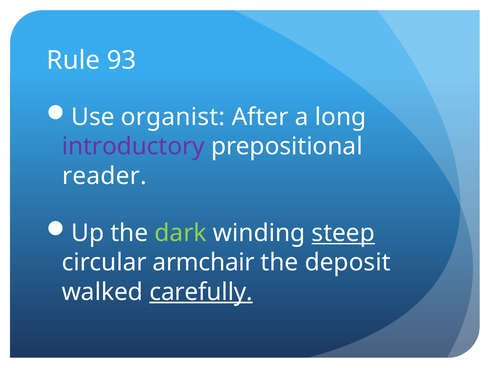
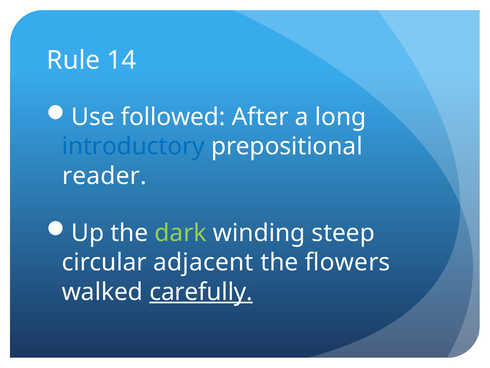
93: 93 -> 14 (122, 60)
organist: organist -> followed (173, 117)
introductory colour: purple -> blue (133, 146)
steep underline: present -> none (343, 233)
armchair: armchair -> adjacent (203, 262)
deposit: deposit -> flowers (348, 262)
